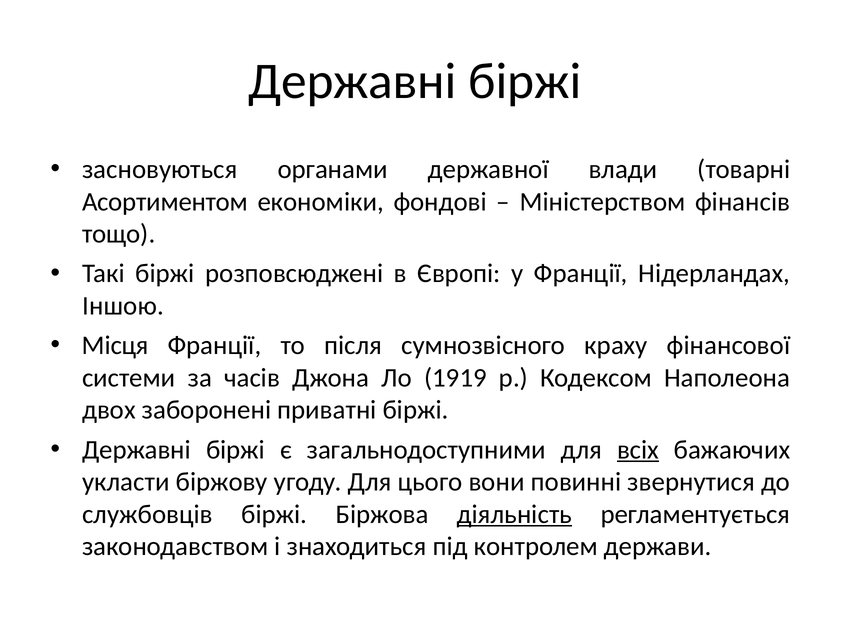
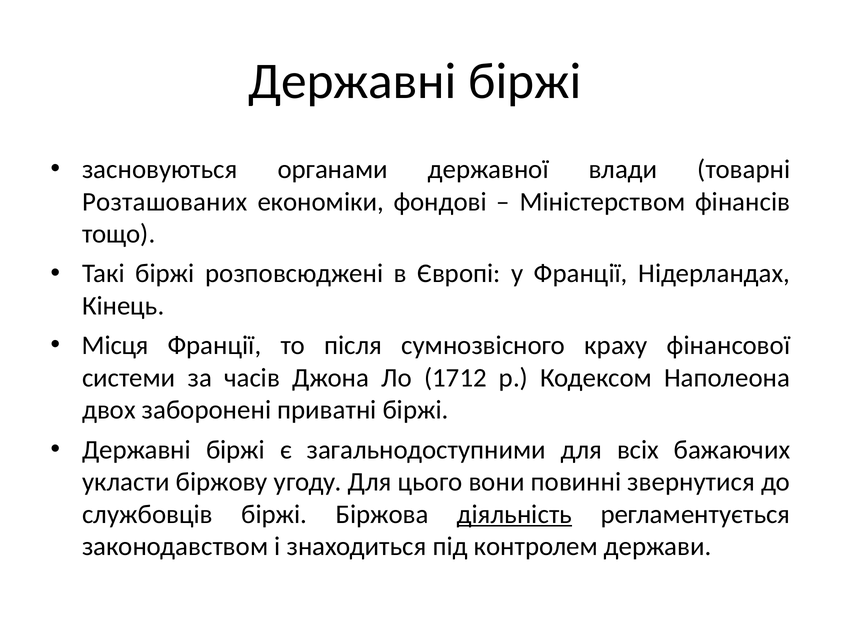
Асортиментом: Асортиментом -> Розташованих (165, 202)
Іншою: Іншою -> Кінець (123, 306)
1919: 1919 -> 1712 (455, 378)
всіх underline: present -> none (638, 450)
